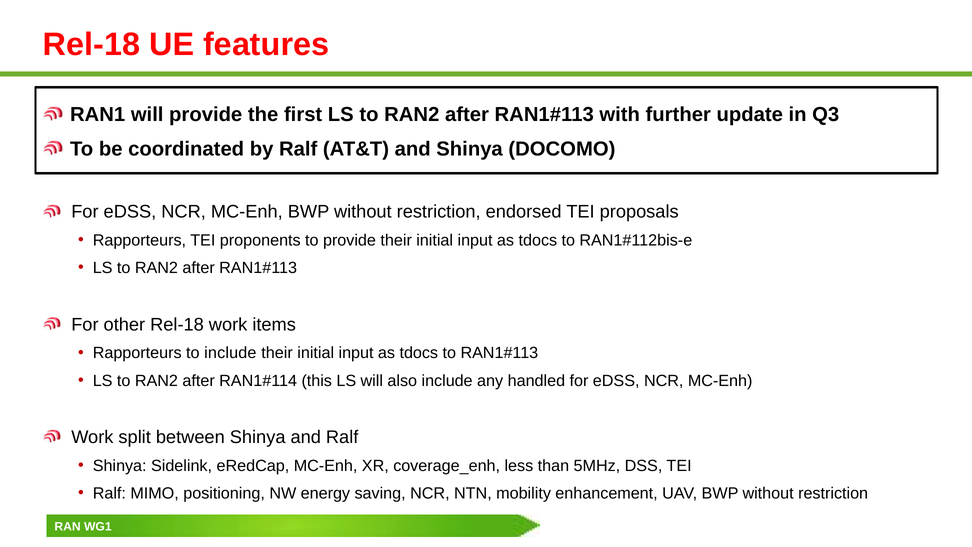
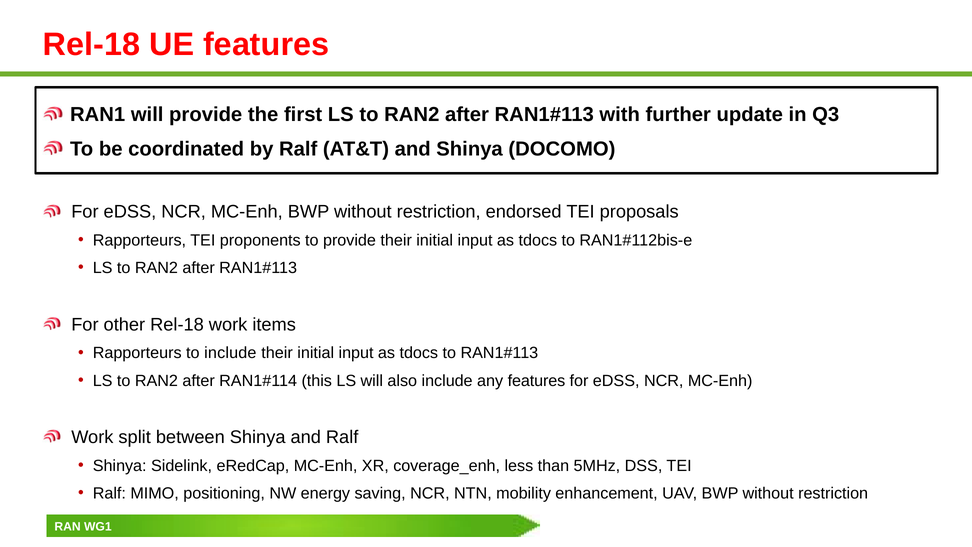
any handled: handled -> features (536, 381)
